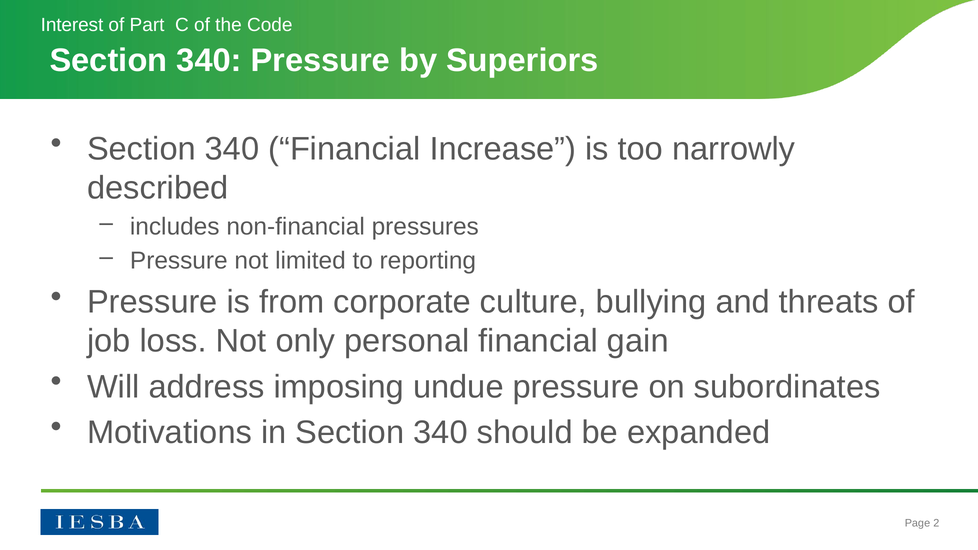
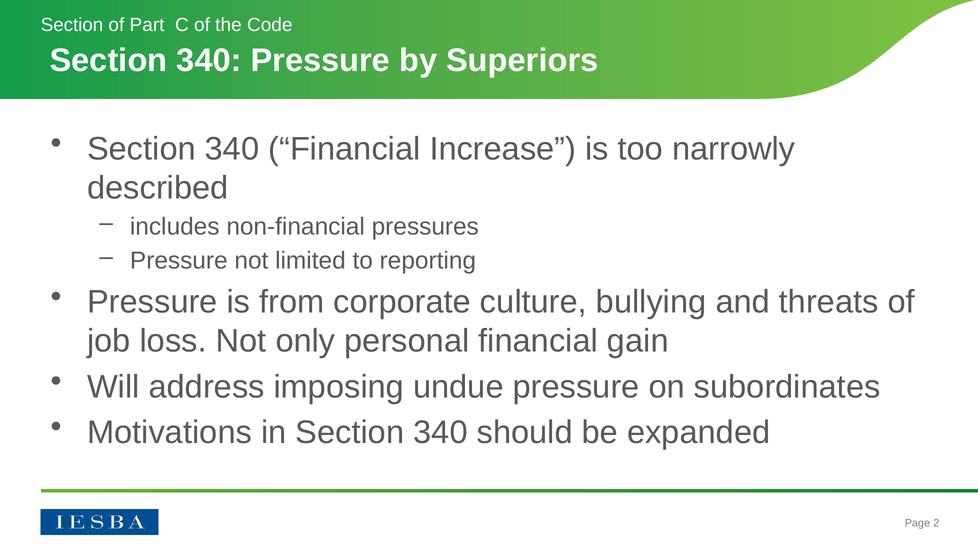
Interest: Interest -> Section (72, 25)
